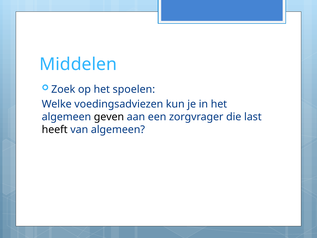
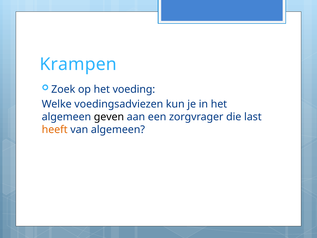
Middelen: Middelen -> Krampen (78, 64)
spoelen: spoelen -> voeding (134, 89)
heeft colour: black -> orange (55, 129)
